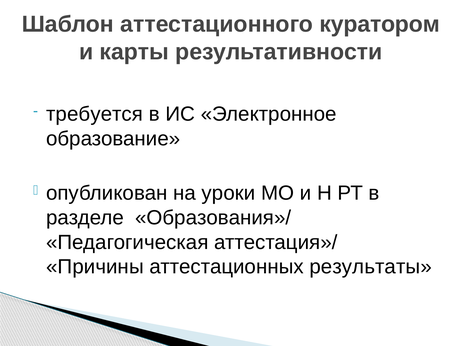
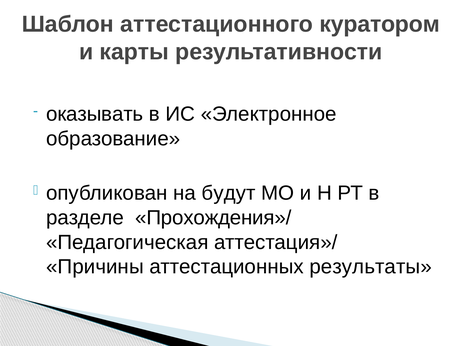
требуется: требуется -> оказывать (95, 114)
уроки: уроки -> будут (229, 193)
Образования»/: Образования»/ -> Прохождения»/ (213, 218)
